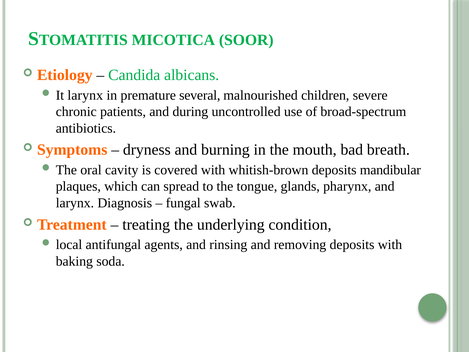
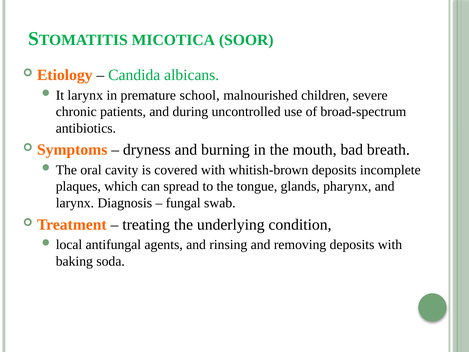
several: several -> school (200, 95)
mandibular: mandibular -> incomplete (390, 170)
